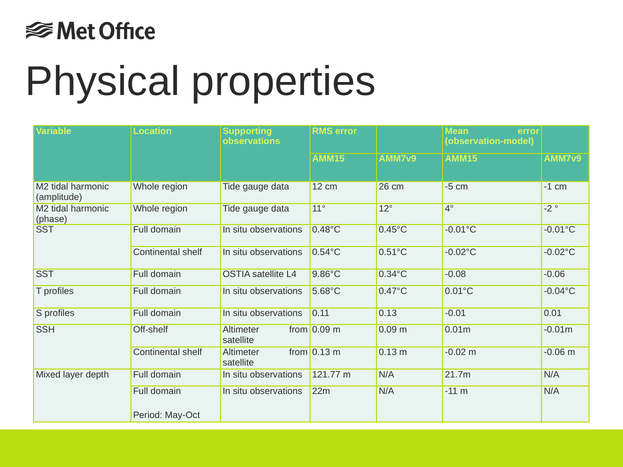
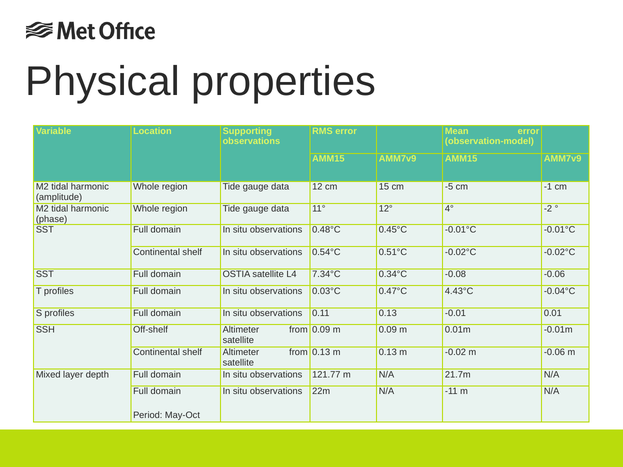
26: 26 -> 15 (384, 187)
9.86°C: 9.86°C -> 7.34°C (326, 274)
5.68°C: 5.68°C -> 0.03°C (326, 291)
0.01°C: 0.01°C -> 4.43°C (459, 291)
